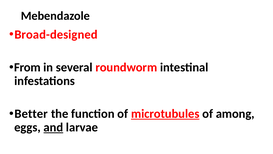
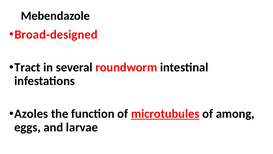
From: From -> Tract (27, 67)
Better: Better -> Azoles (31, 113)
and underline: present -> none (53, 127)
